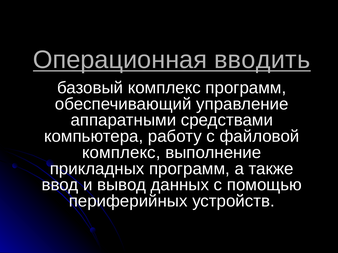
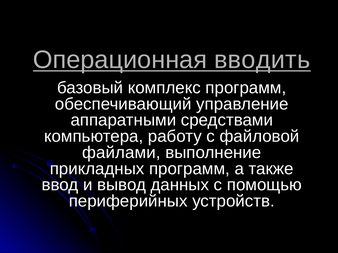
комплекс: комплекс -> файлами (121, 153)
